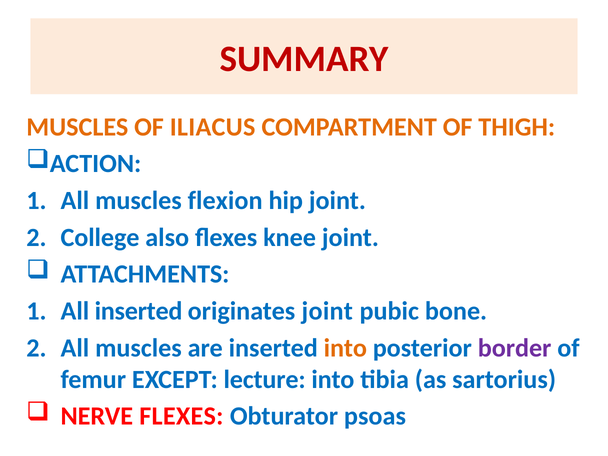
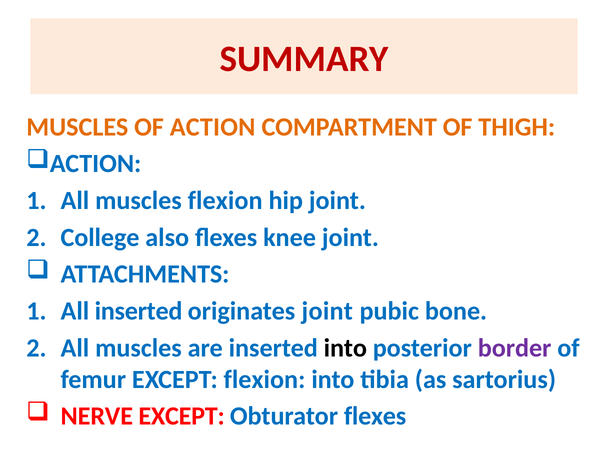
OF ILIACUS: ILIACUS -> ACTION (213, 127)
into colour: orange -> black (345, 348)
EXCEPT lecture: lecture -> flexion (264, 379)
NERVE FLEXES: FLEXES -> EXCEPT (182, 416)
Obturator psoas: psoas -> flexes (375, 416)
